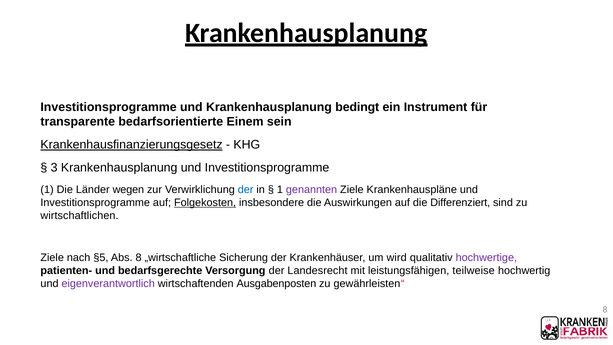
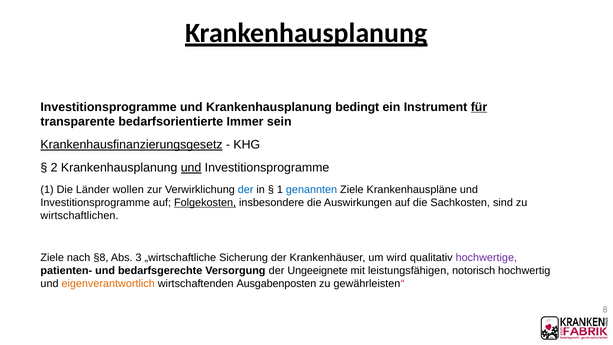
für underline: none -> present (479, 107)
Einem: Einem -> Immer (245, 122)
3: 3 -> 2 (54, 168)
und underline: none -> present (191, 168)
wegen: wegen -> wollen (128, 189)
genannten colour: purple -> blue (312, 189)
Differenziert: Differenziert -> Sachkosten (460, 202)
§5: §5 -> §8 (101, 258)
Abs 8: 8 -> 3 (139, 258)
Landesrecht: Landesrecht -> Ungeeignete (318, 271)
teilweise: teilweise -> notorisch (474, 271)
eigenverantwortlich colour: purple -> orange (108, 284)
